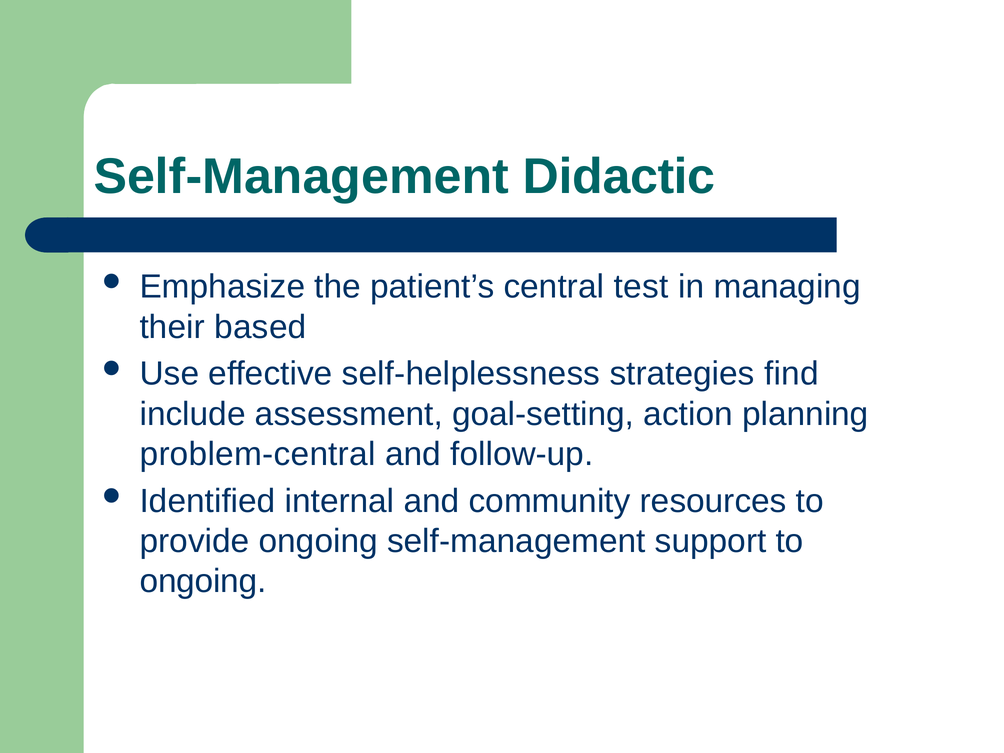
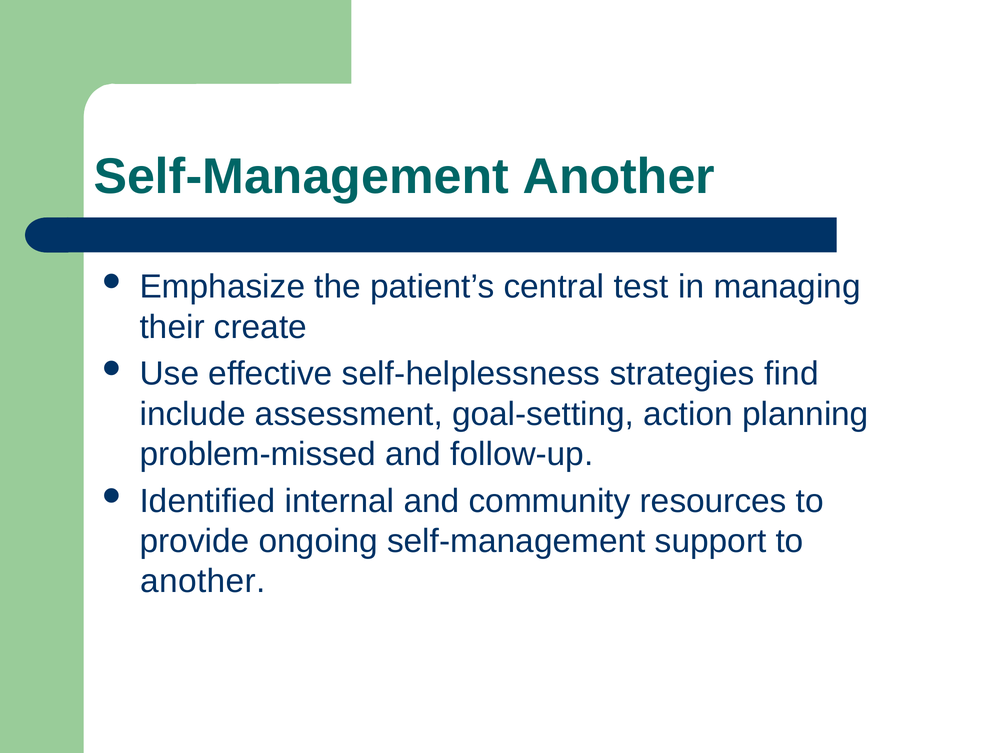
Self-Management Didactic: Didactic -> Another (619, 177)
based: based -> create (260, 327)
problem-central: problem-central -> problem-missed (258, 454)
ongoing: ongoing -> another (203, 581)
